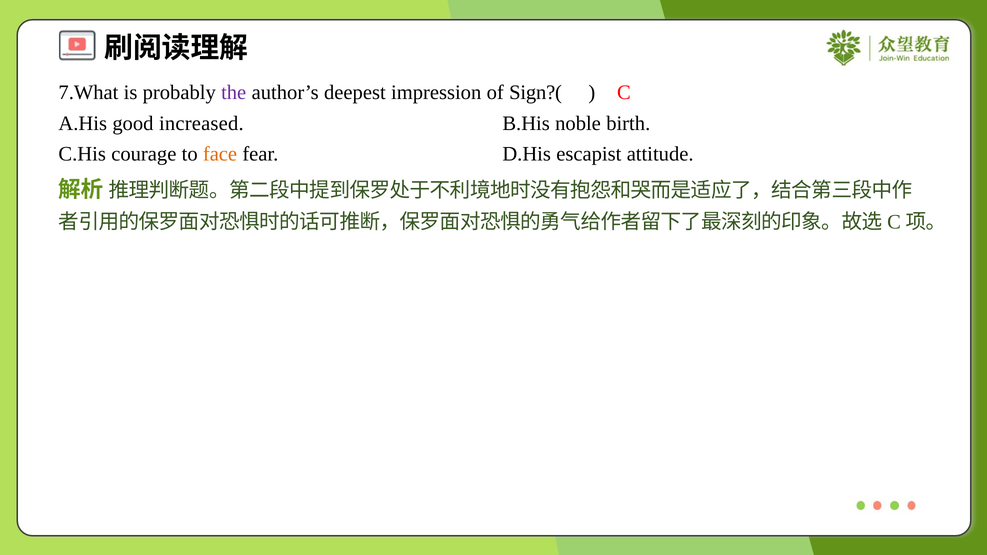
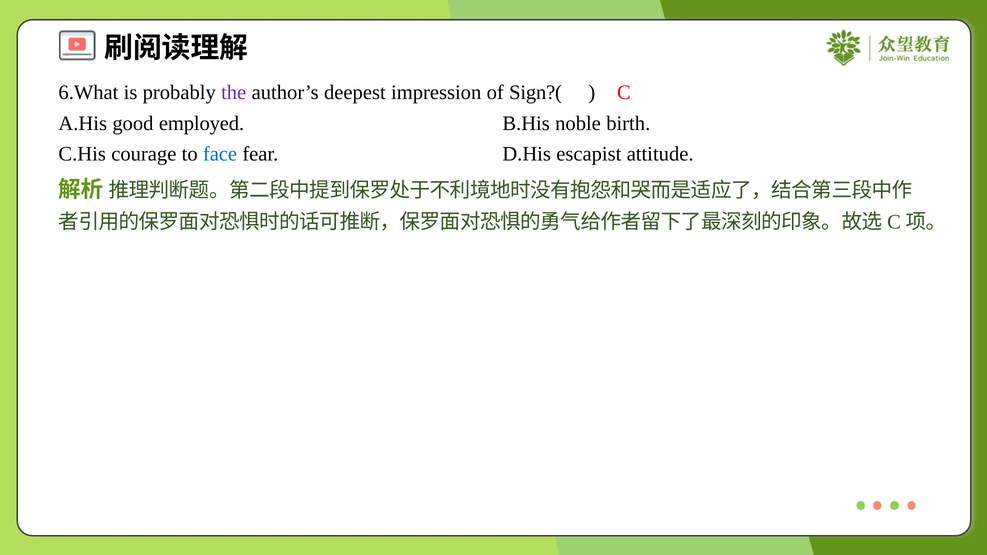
7.What: 7.What -> 6.What (88, 92)
increased: increased -> employed (202, 123)
face colour: orange -> blue (220, 154)
